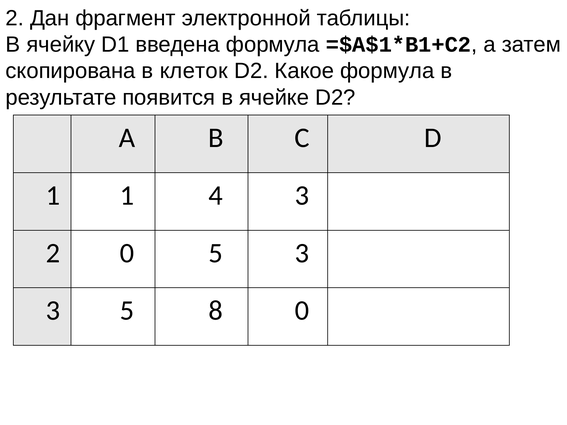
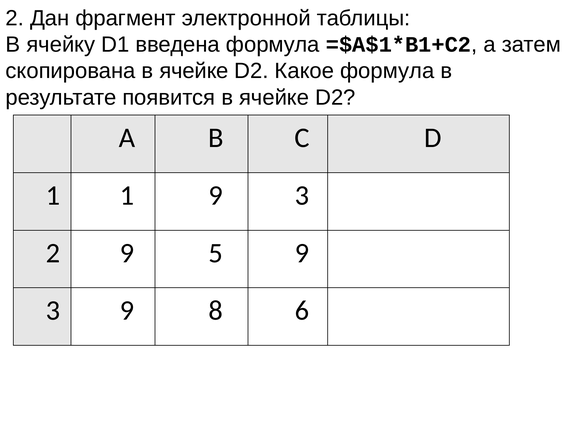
скопирована в клеток: клеток -> ячейке (194, 71)
1 4: 4 -> 9 (216, 196)
2 0: 0 -> 9 (127, 253)
5 3: 3 -> 9 (302, 253)
3 5: 5 -> 9 (127, 311)
8 0: 0 -> 6 (302, 311)
